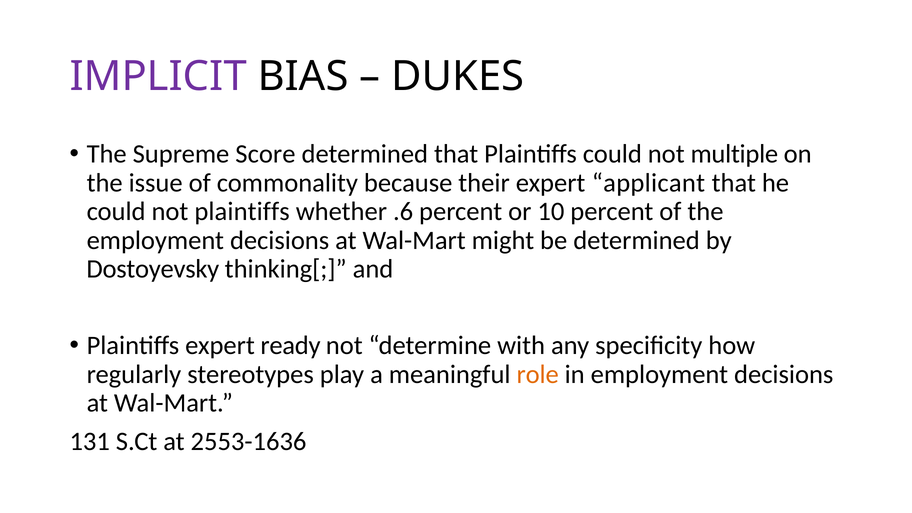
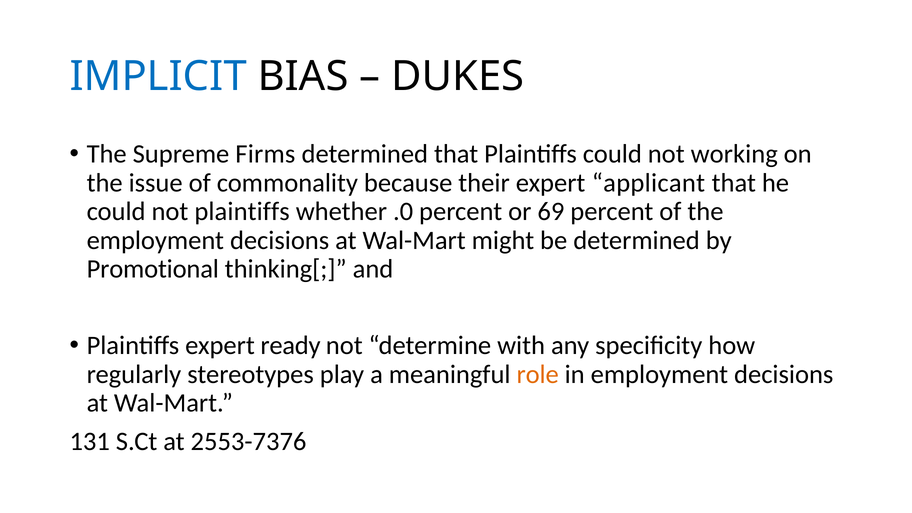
IMPLICIT colour: purple -> blue (158, 77)
Score: Score -> Firms (265, 154)
multiple: multiple -> working (734, 154)
.6: .6 -> .0 (403, 212)
10: 10 -> 69 (551, 212)
Dostoyevsky: Dostoyevsky -> Promotional (153, 269)
2553-1636: 2553-1636 -> 2553-7376 (249, 441)
